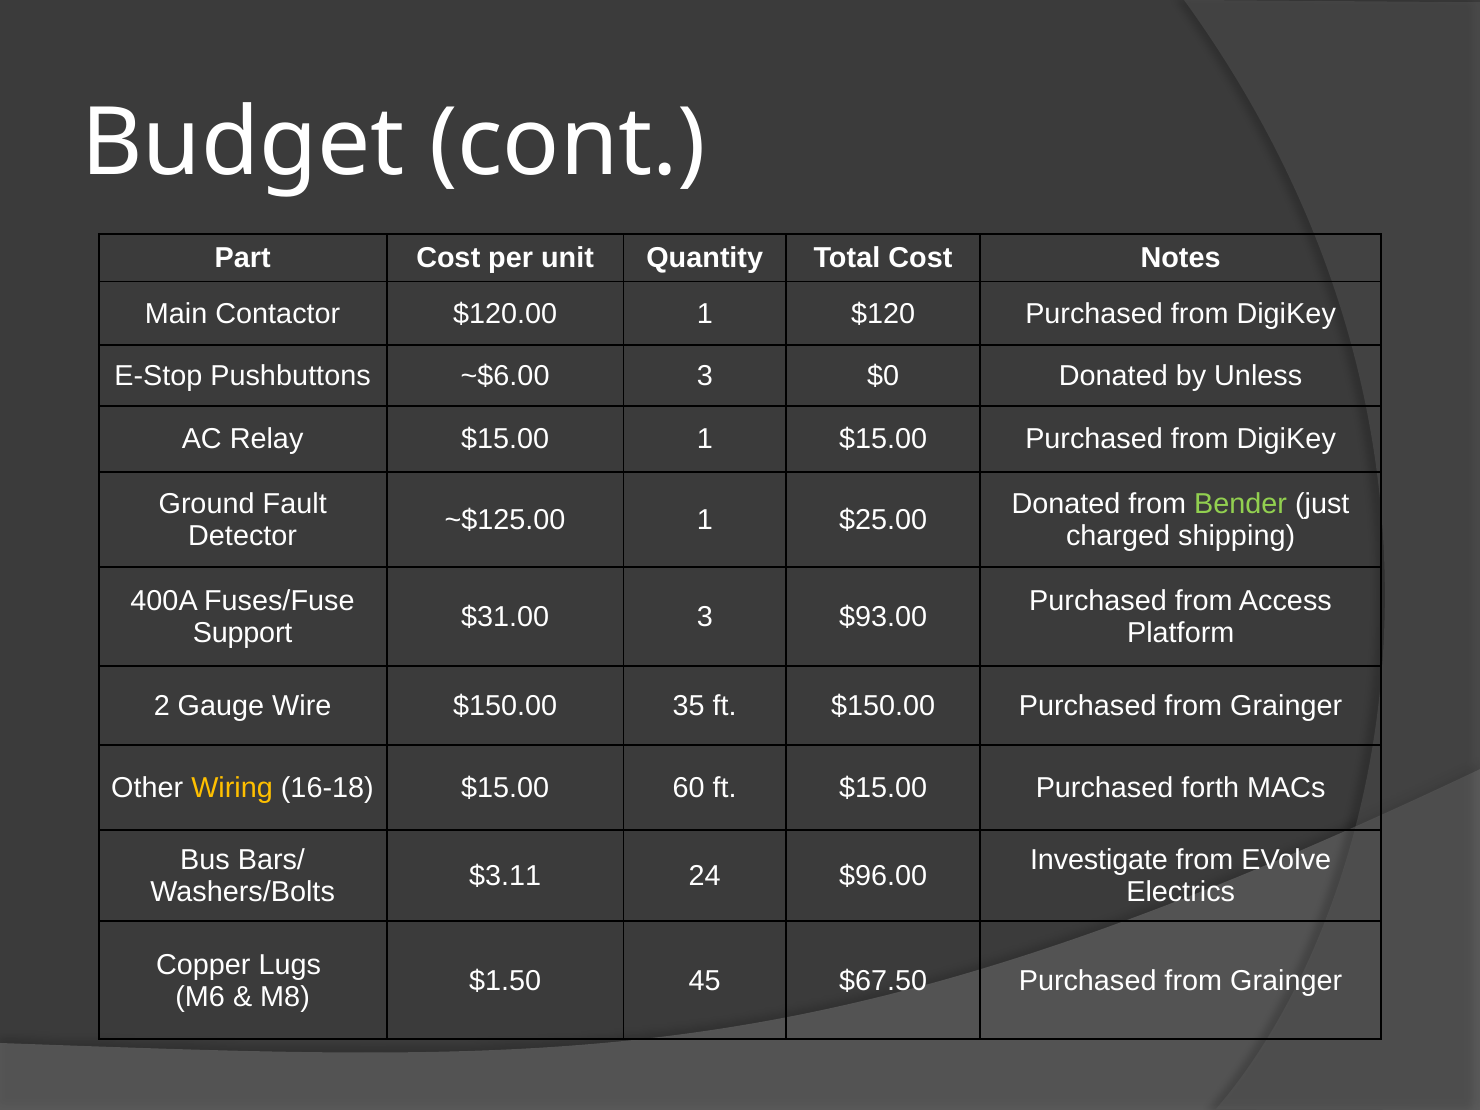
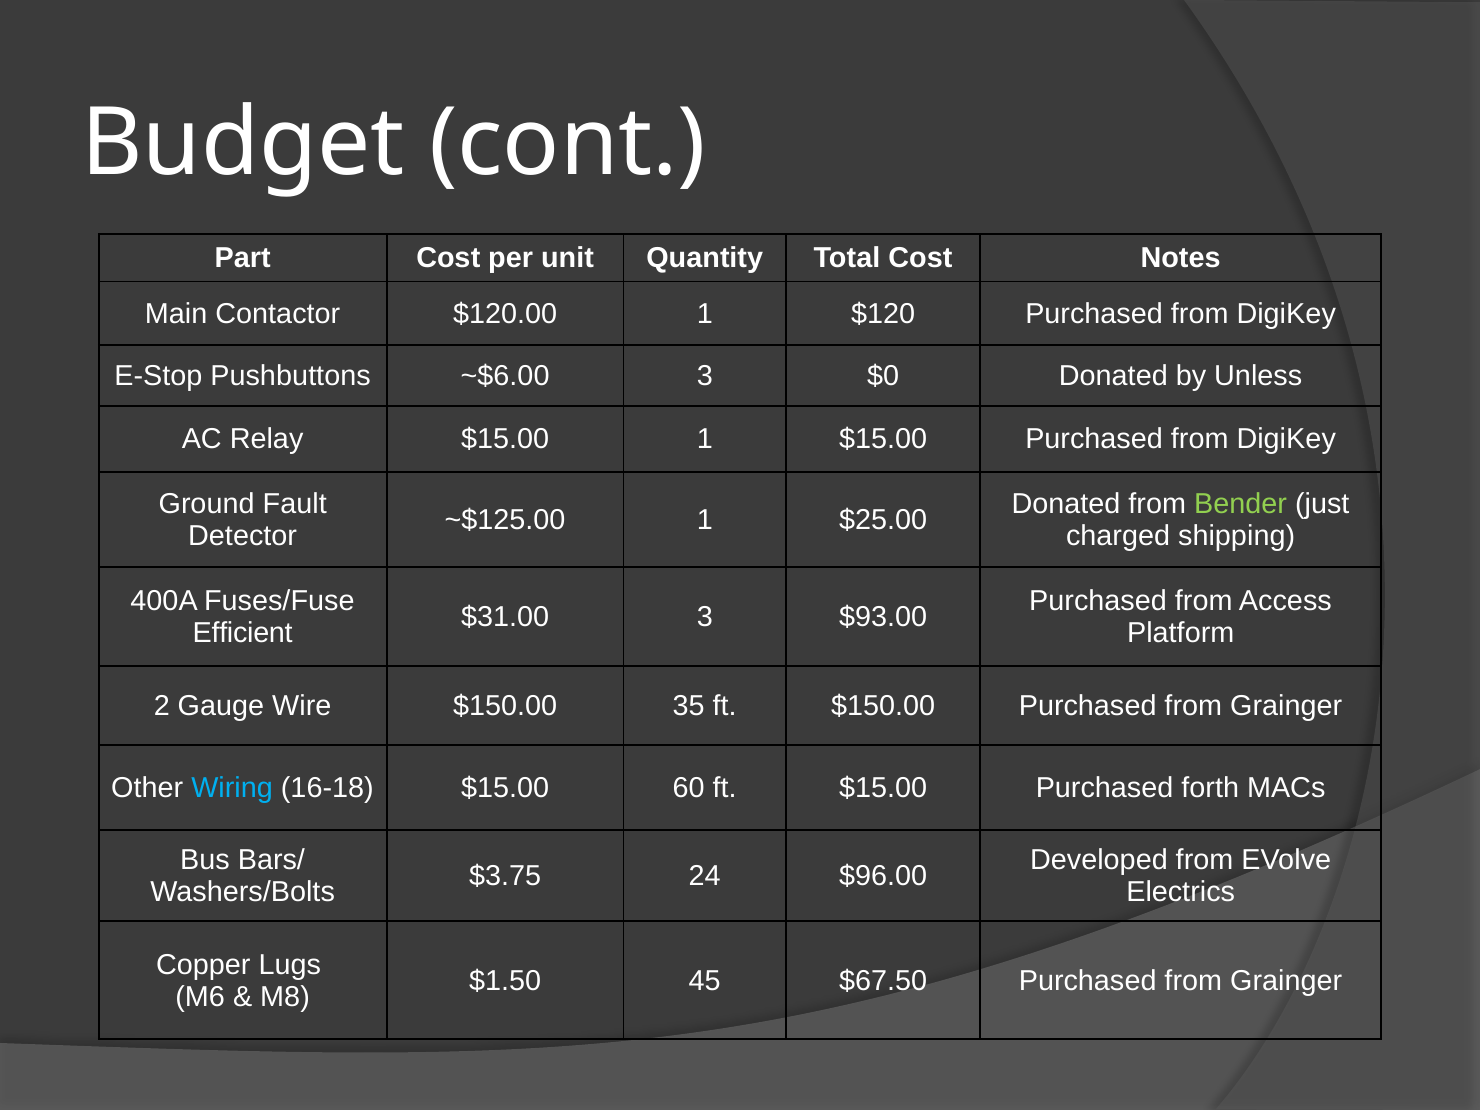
Support: Support -> Efficient (243, 633)
Wiring colour: yellow -> light blue (232, 788)
Investigate: Investigate -> Developed (1099, 860)
$3.11: $3.11 -> $3.75 (505, 876)
